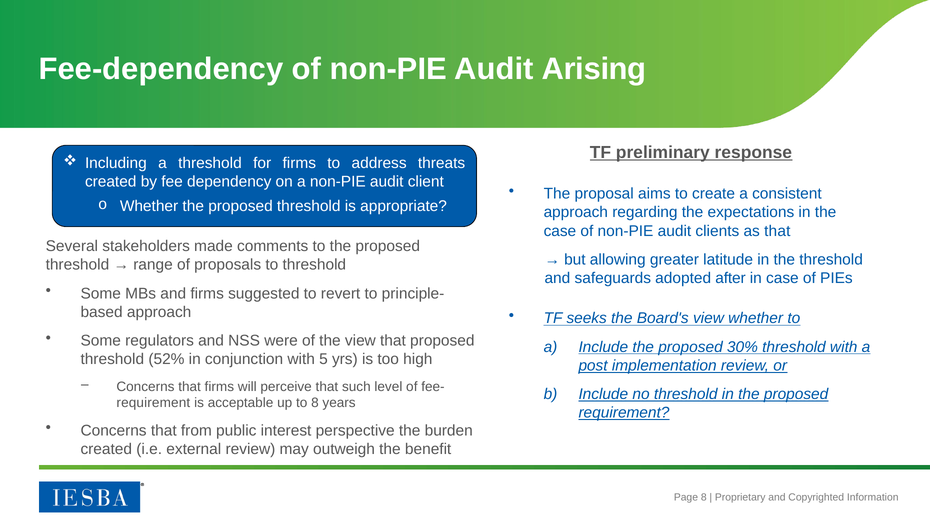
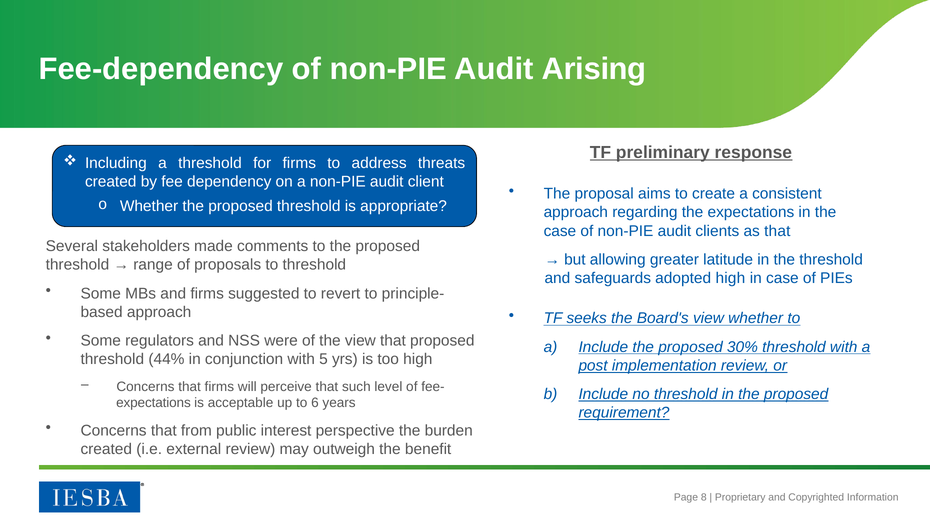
adopted after: after -> high (730, 278)
52%: 52% -> 44% (166, 359)
requirement: requirement -> expectations (153, 403)
to 8: 8 -> 6 (315, 403)
